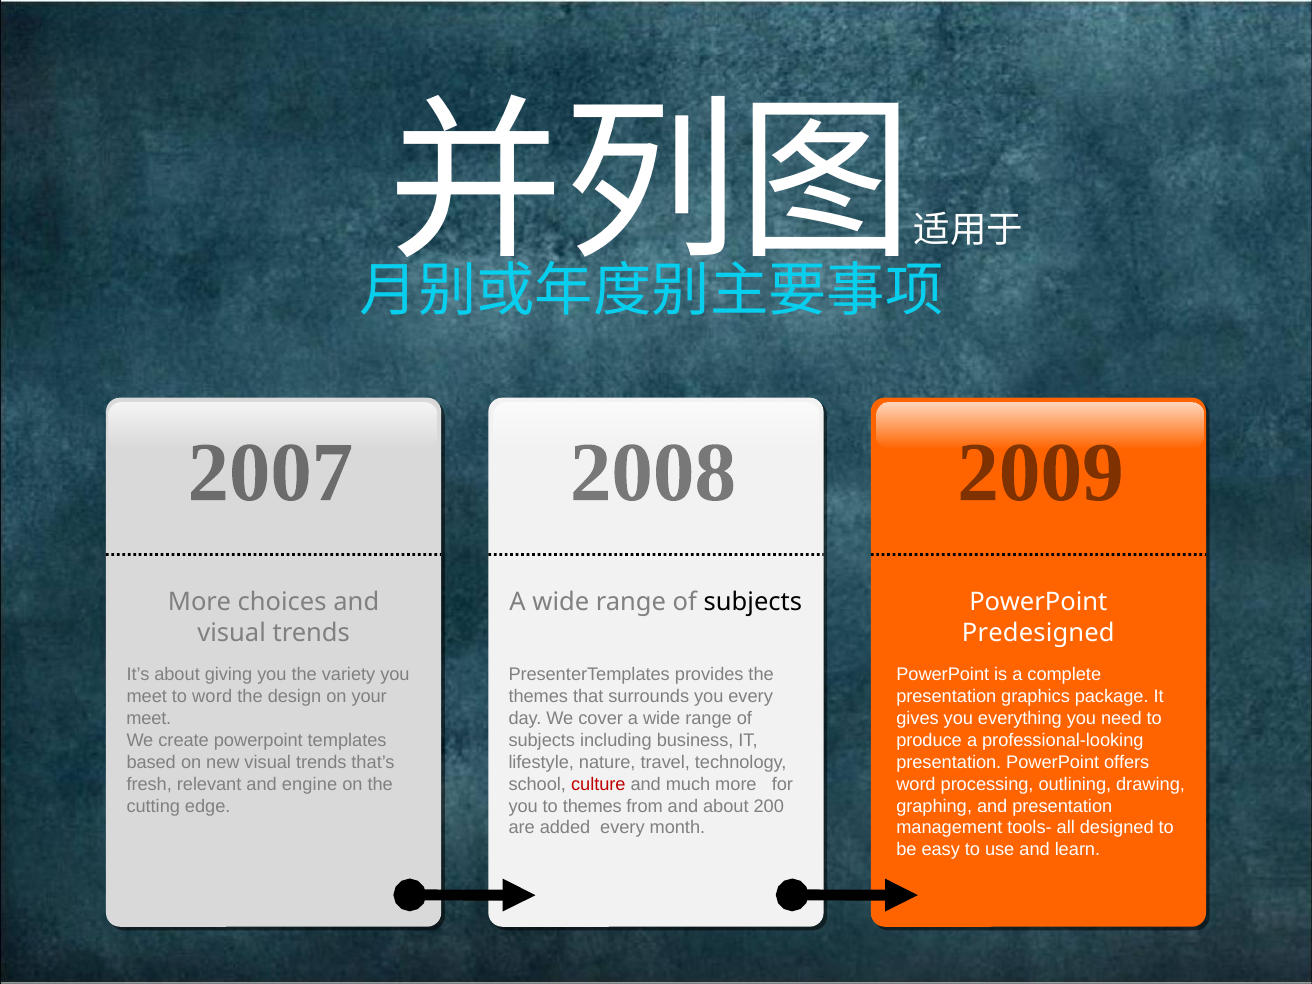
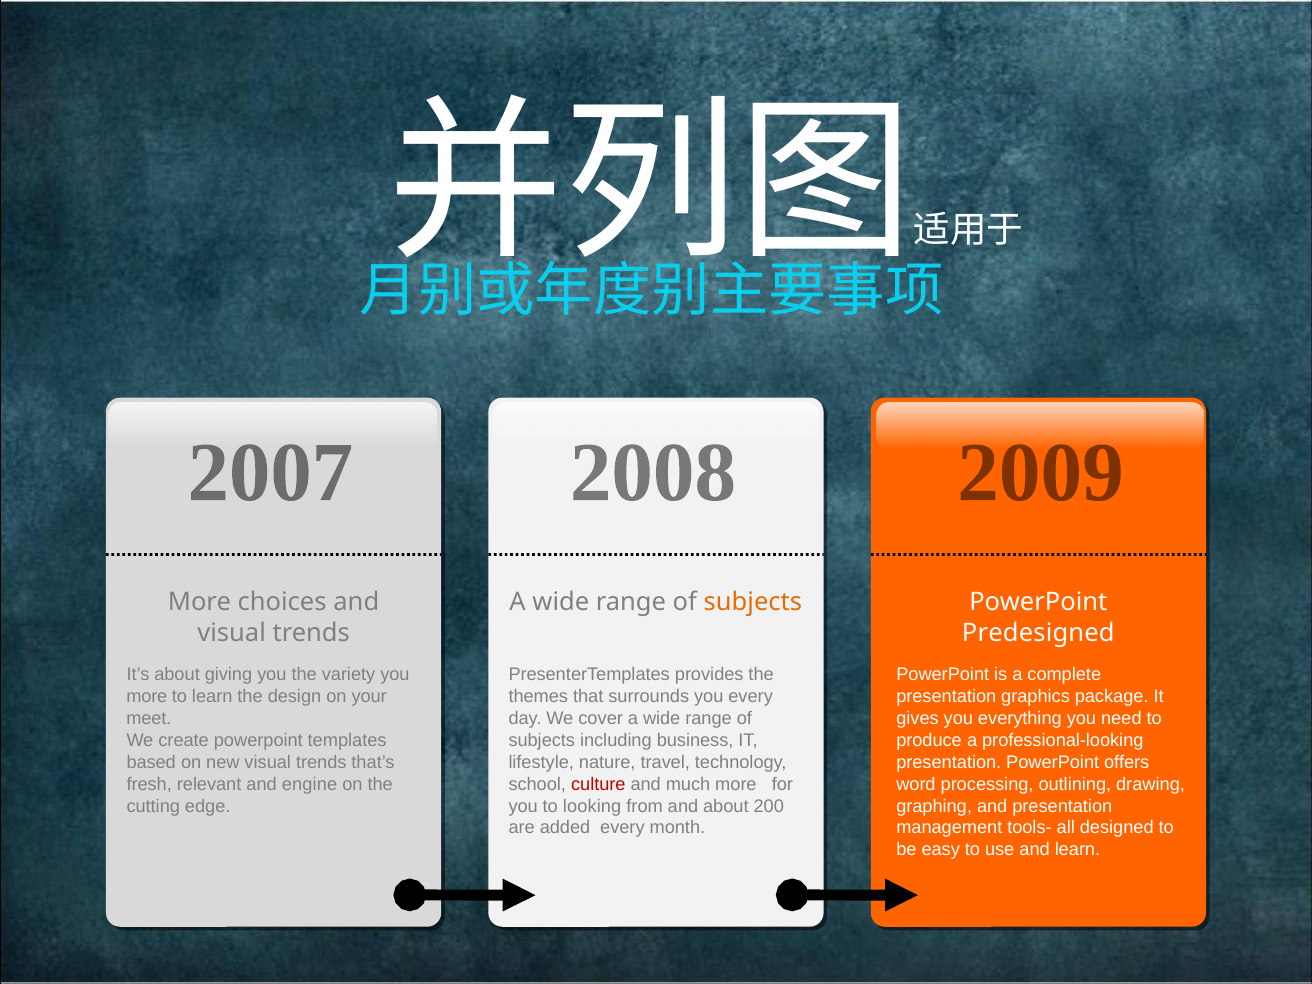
subjects colour: black -> orange (753, 602)
meet: meet -> more (147, 697)
to word: word -> learn (212, 697)
to themes: themes -> looking (592, 806)
